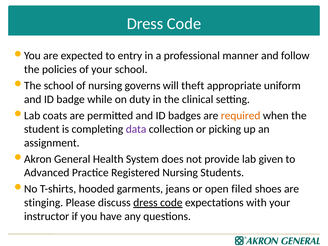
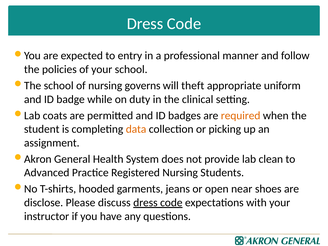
data colour: purple -> orange (136, 129)
given: given -> clean (271, 159)
filed: filed -> near (242, 189)
stinging: stinging -> disclose (44, 203)
